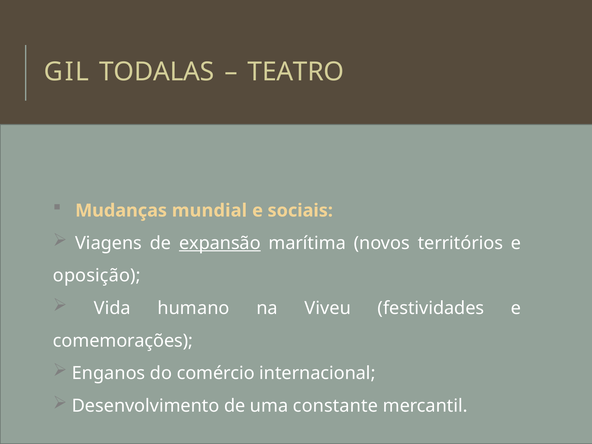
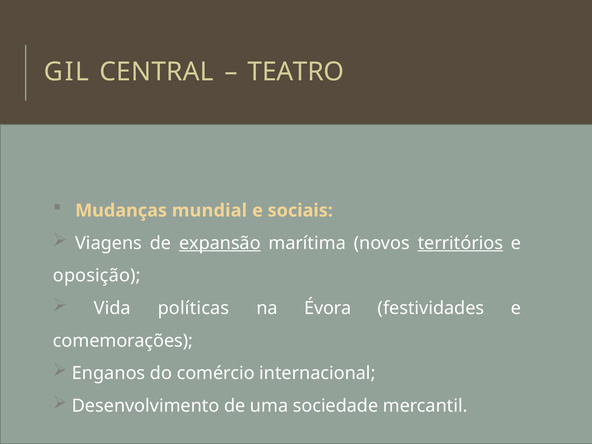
TODALAS: TODALAS -> CENTRAL (157, 72)
territórios underline: none -> present (460, 243)
humano: humano -> políticas (193, 308)
Viveu: Viveu -> Évora (328, 308)
constante: constante -> sociedade (336, 406)
